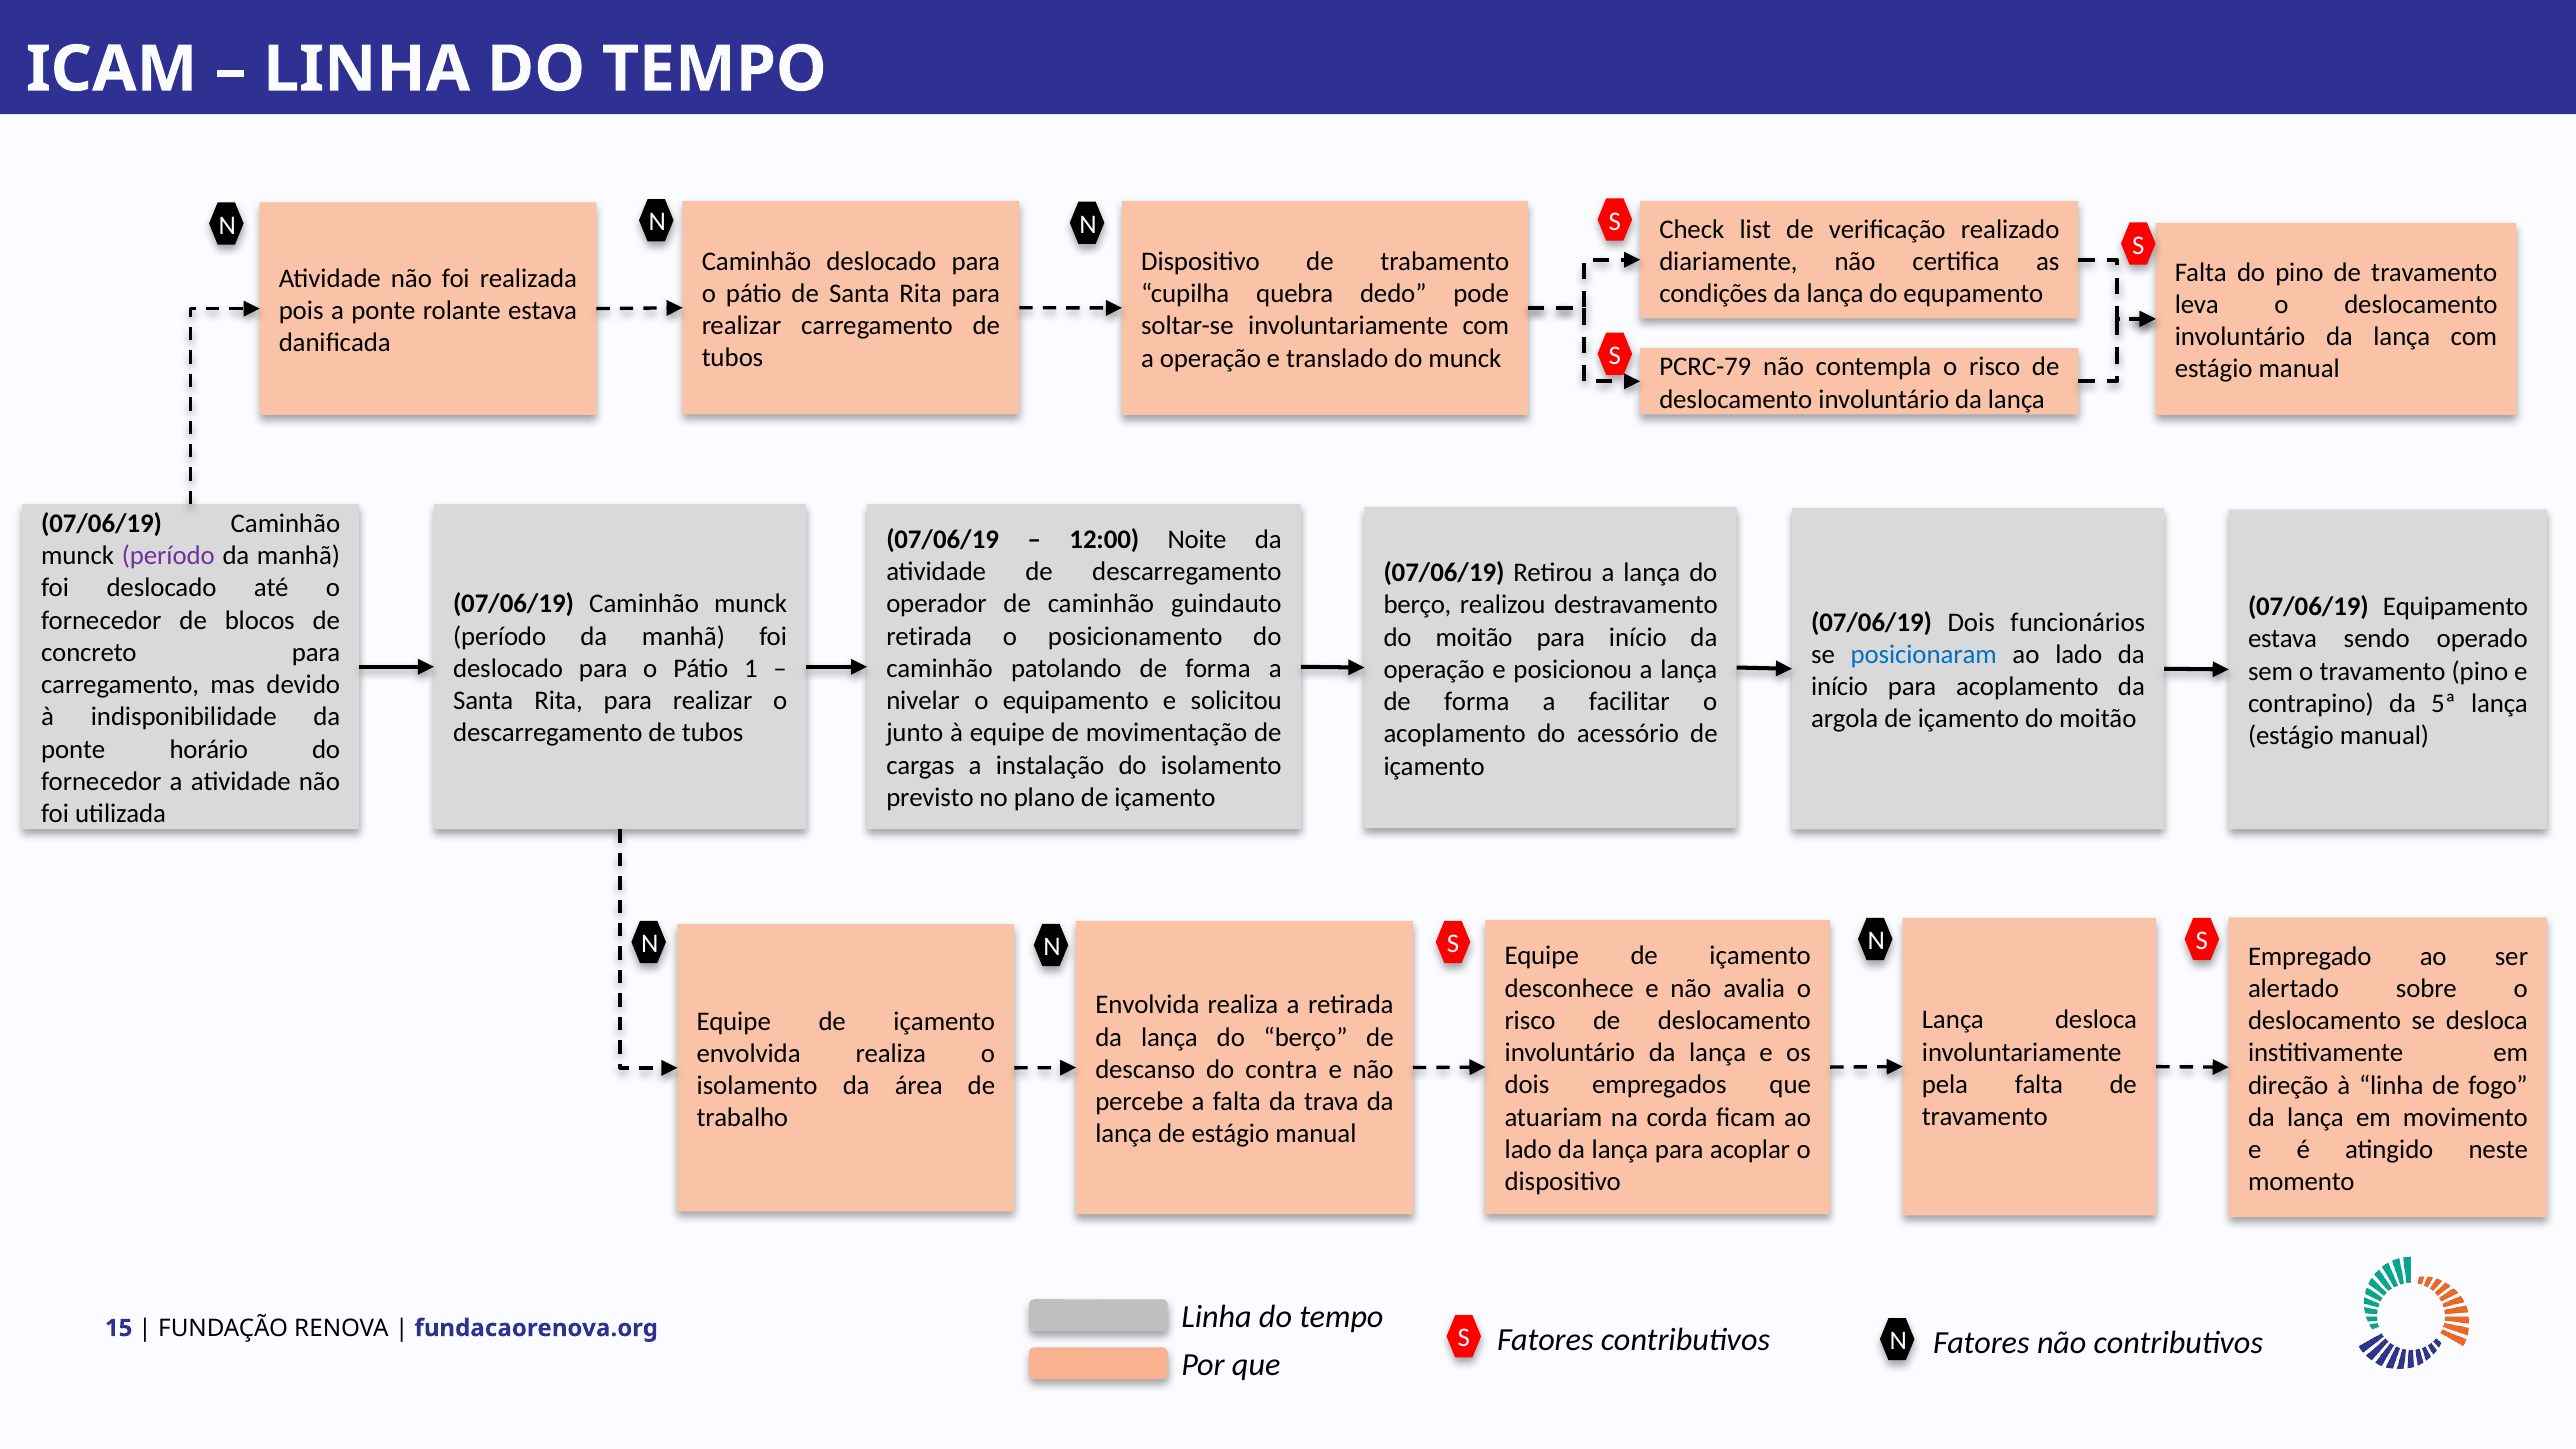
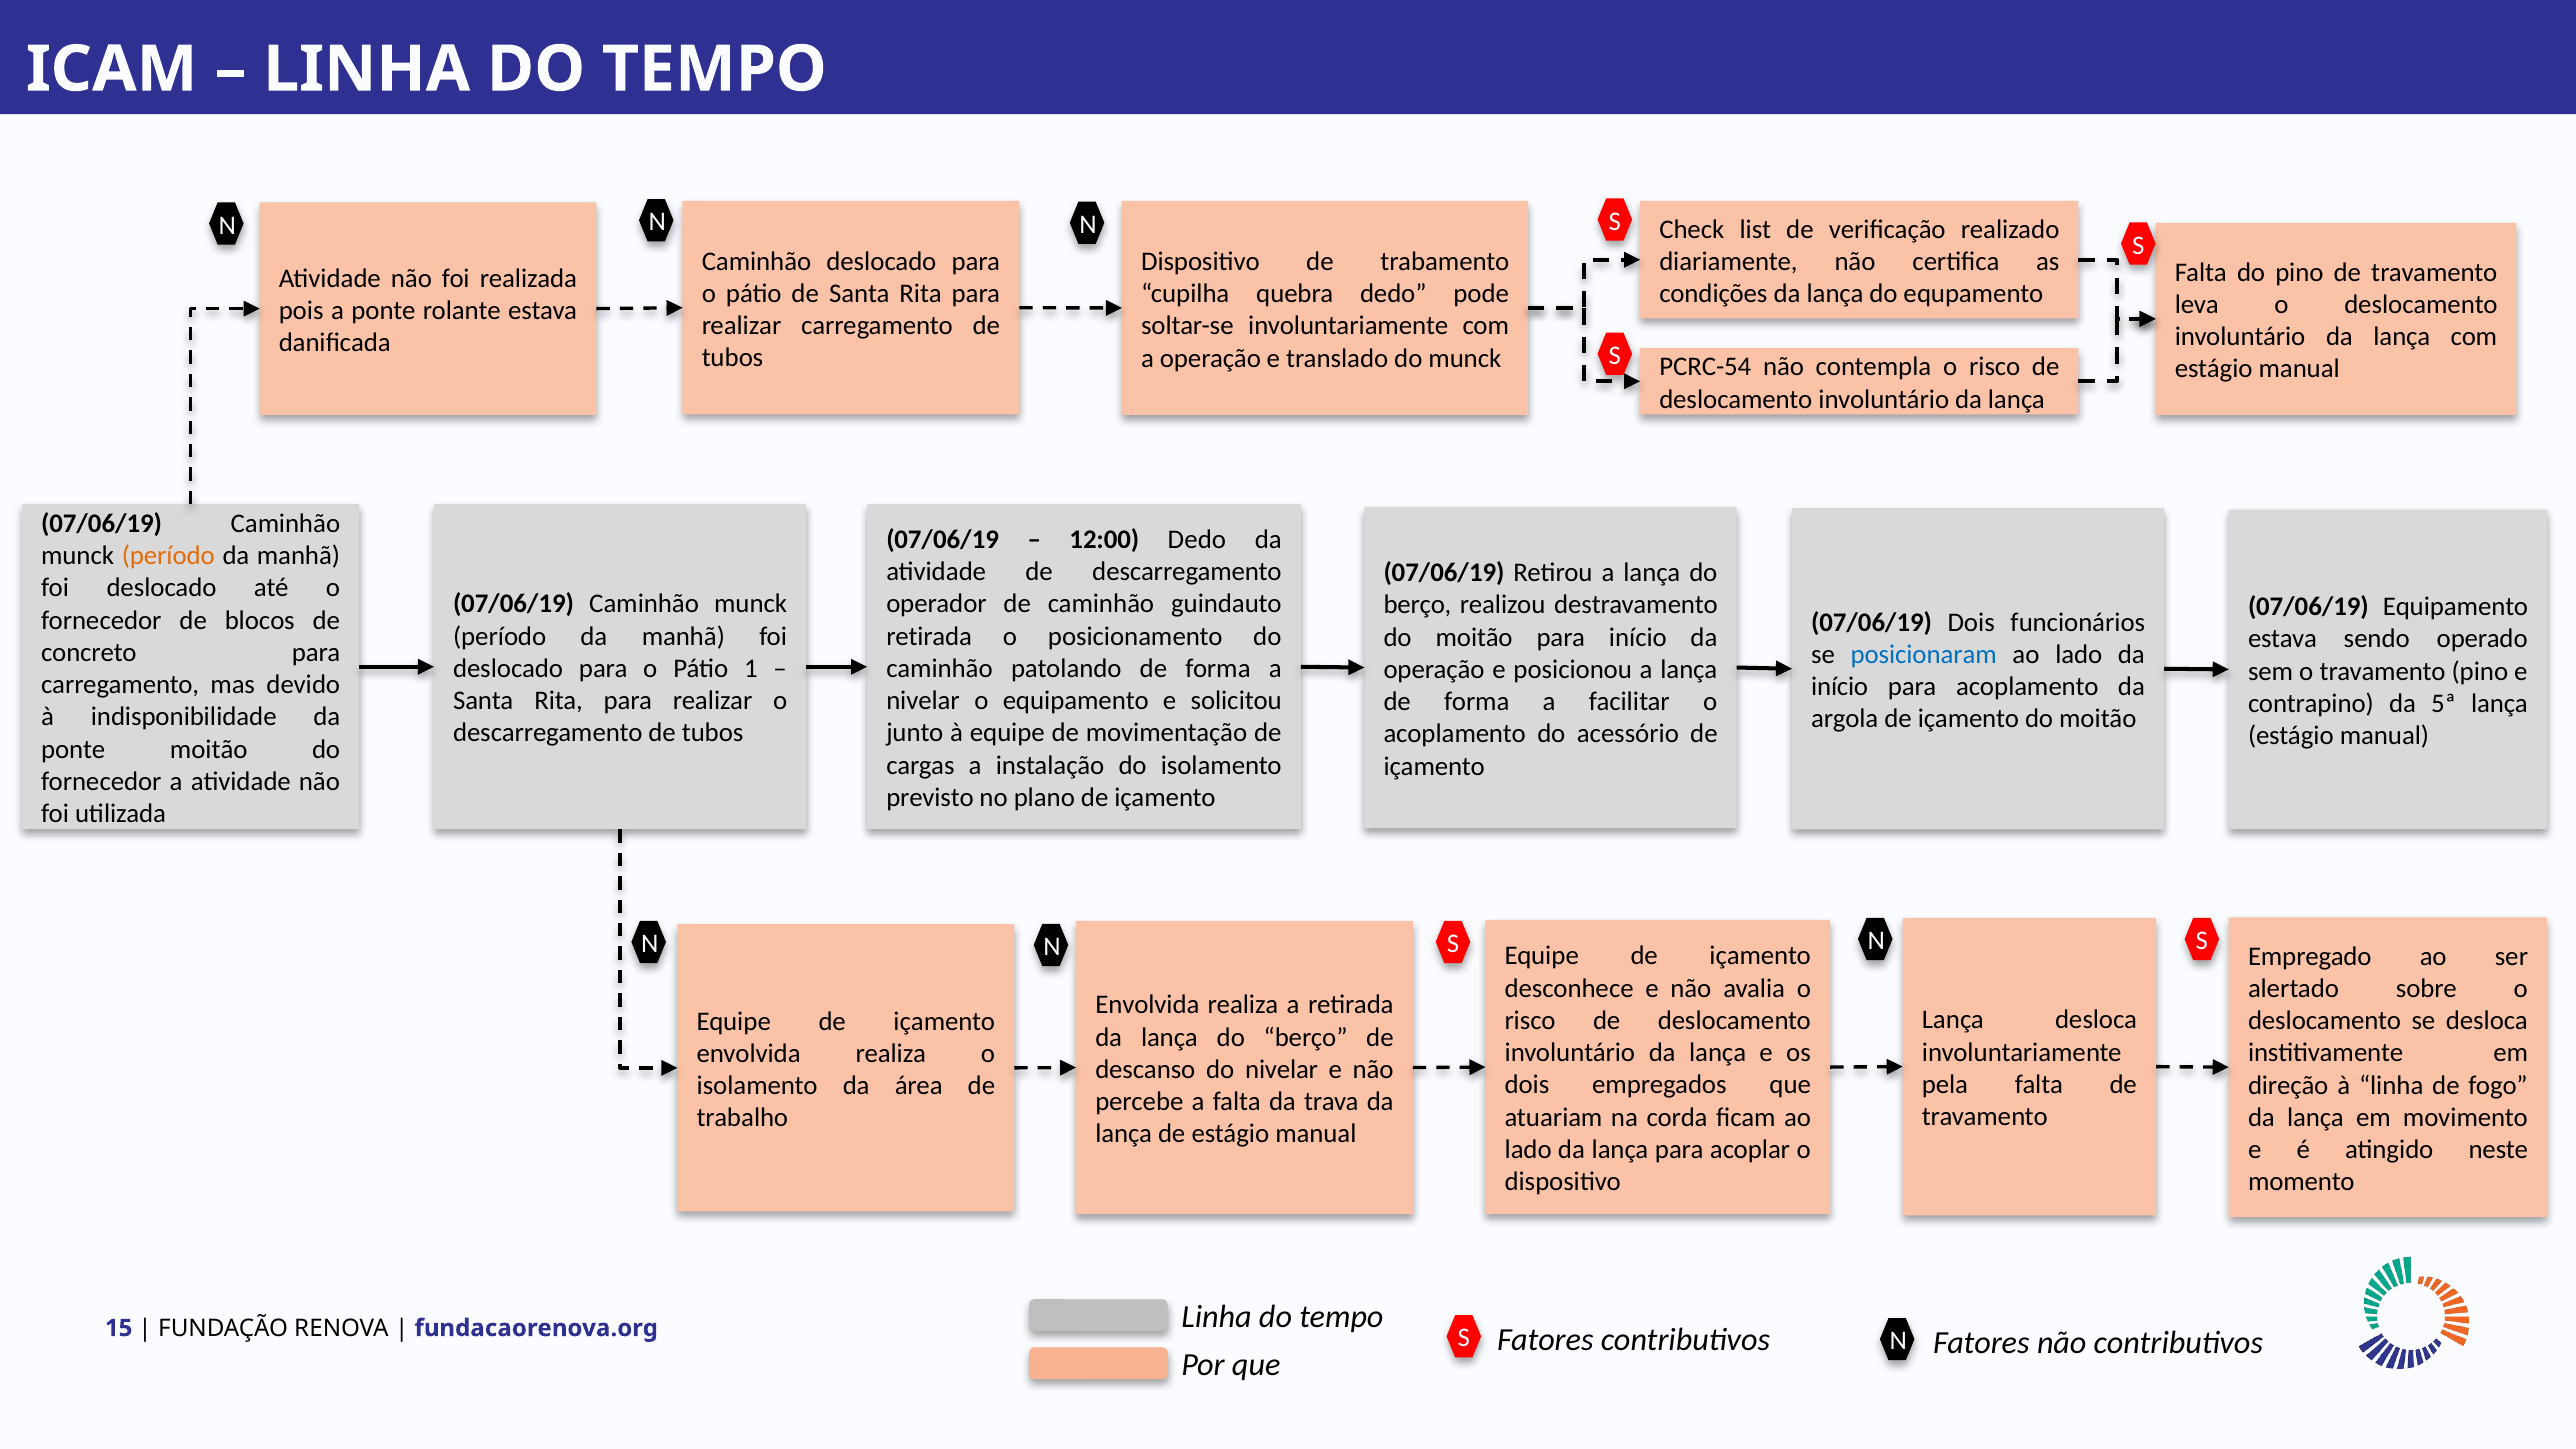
PCRC-79: PCRC-79 -> PCRC-54 (1705, 367)
12:00 Noite: Noite -> Dedo (1197, 540)
período colour: purple -> orange (168, 556)
ponte horário: horário -> moitão (209, 749)
do contra: contra -> nivelar (1282, 1070)
